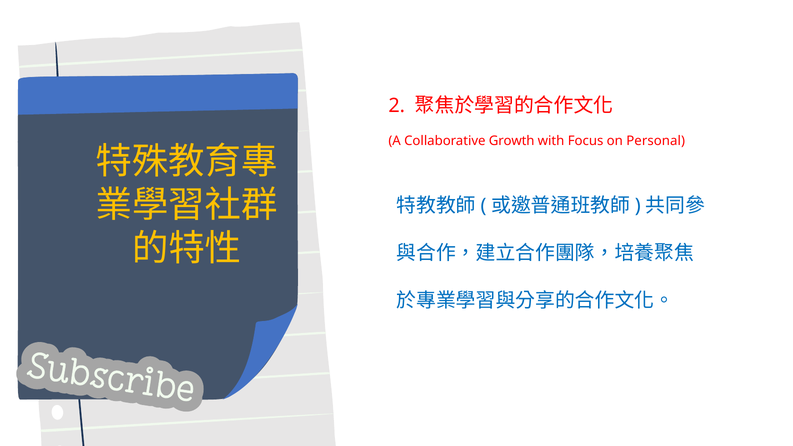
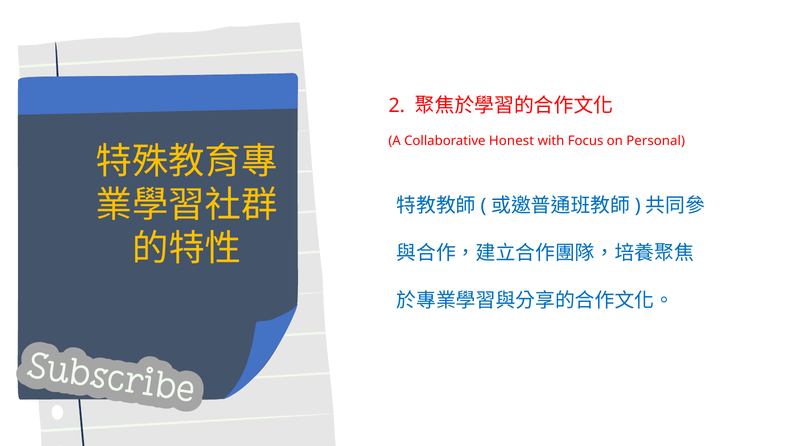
Growth: Growth -> Honest (512, 141)
